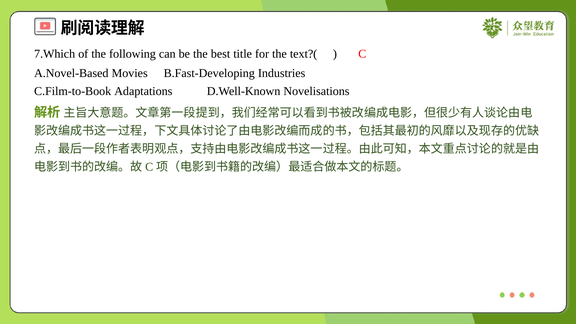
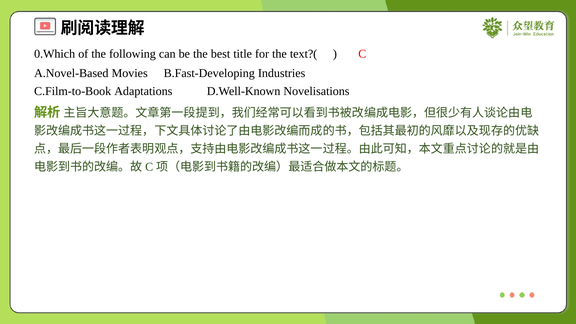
7.Which: 7.Which -> 0.Which (55, 54)
